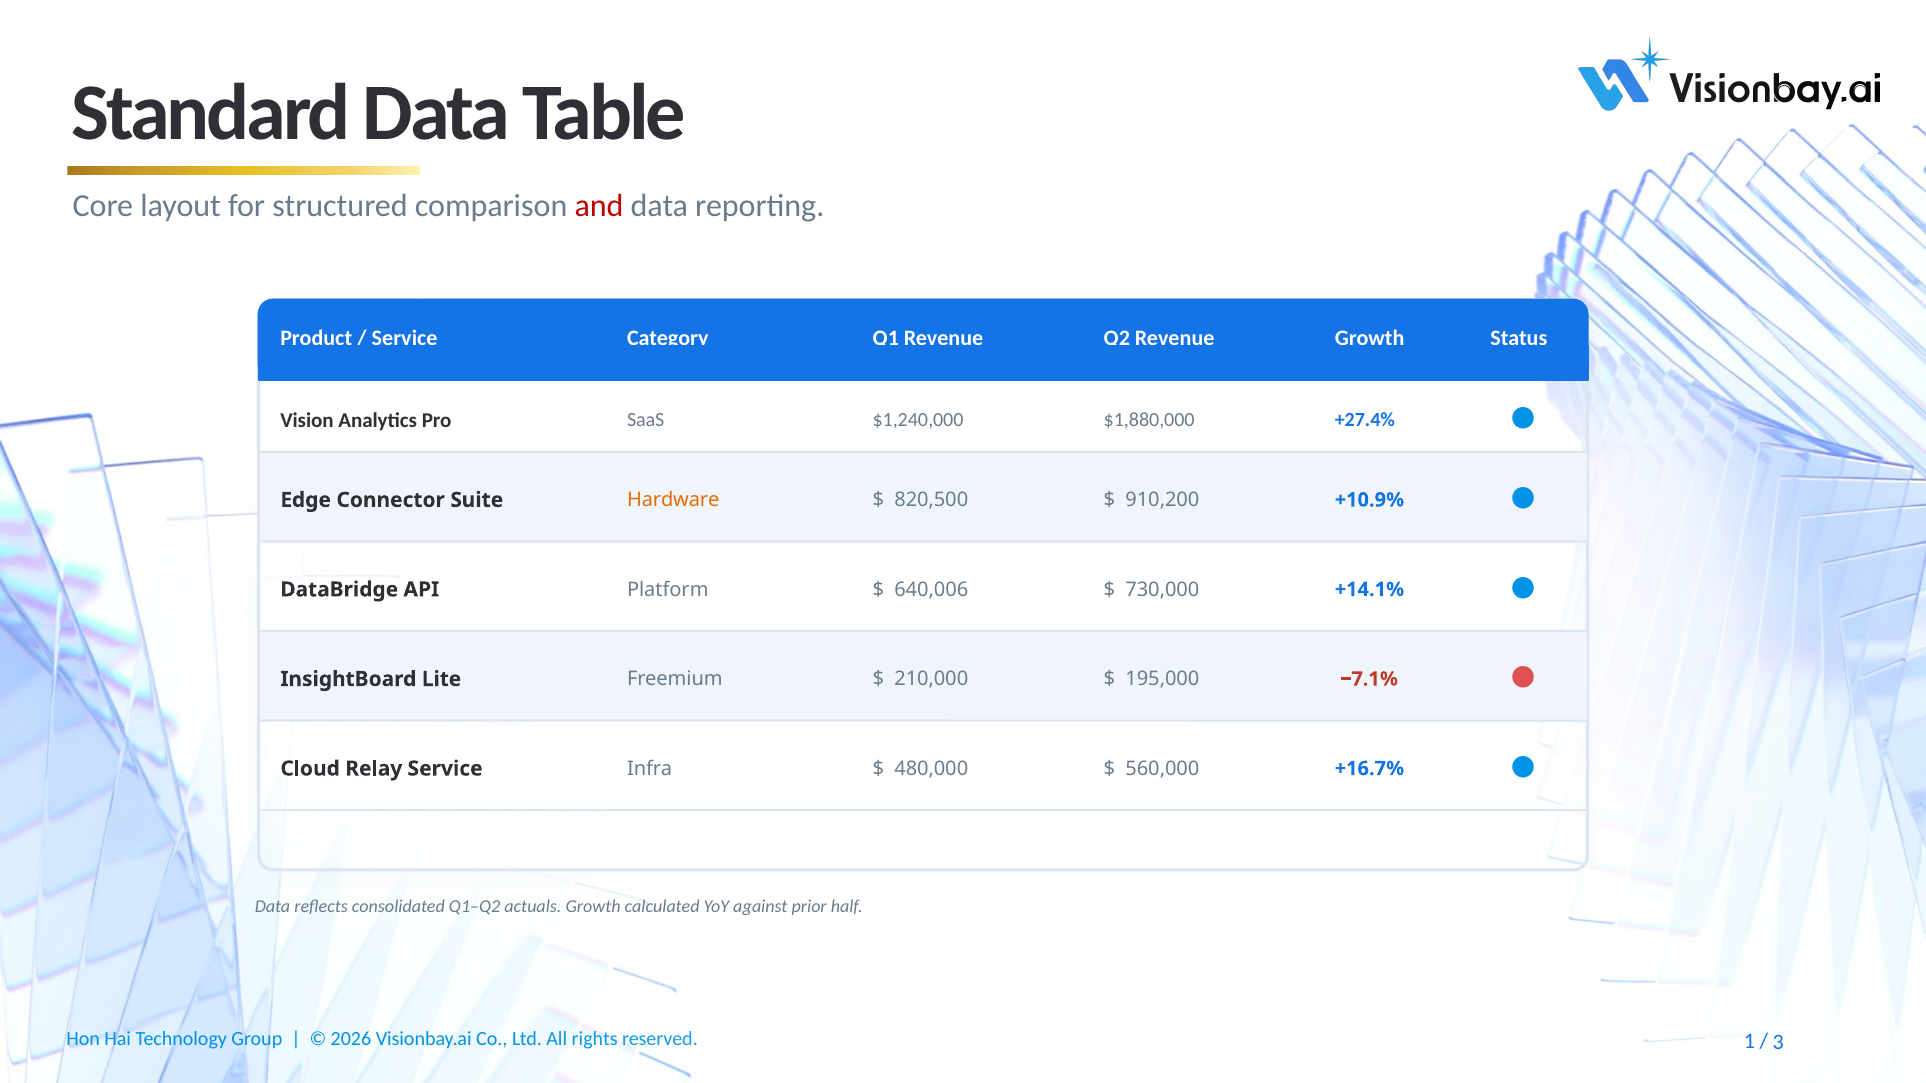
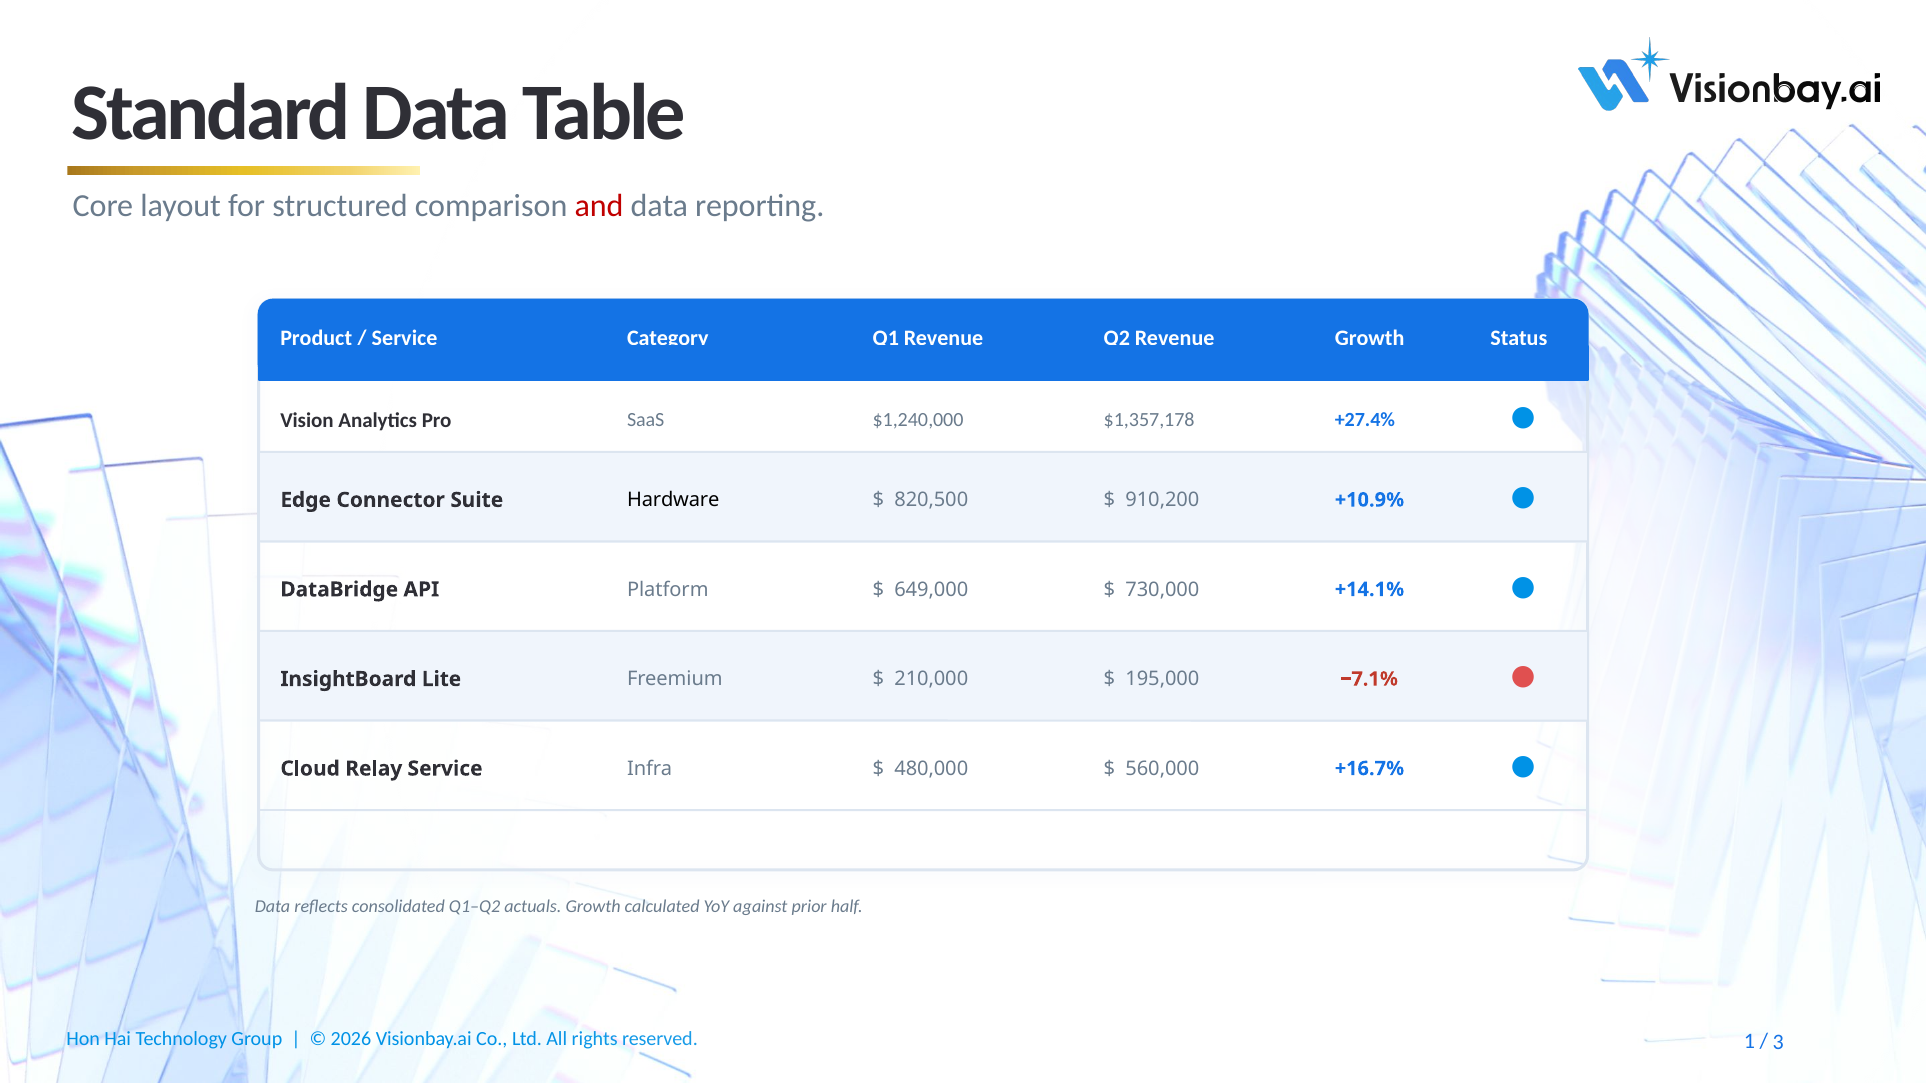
$1,880,000: $1,880,000 -> $1,357,178 (1149, 420)
Hardware colour: orange -> black (673, 500)
640,006: 640,006 -> 649,000 (931, 590)
